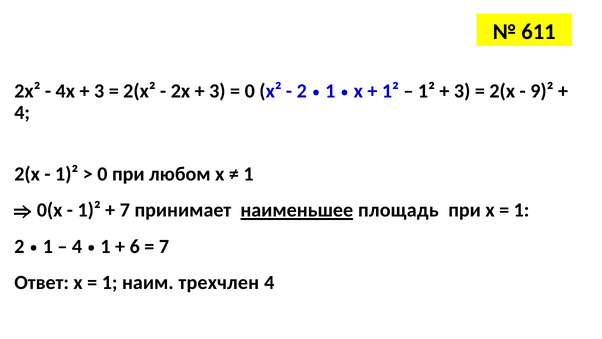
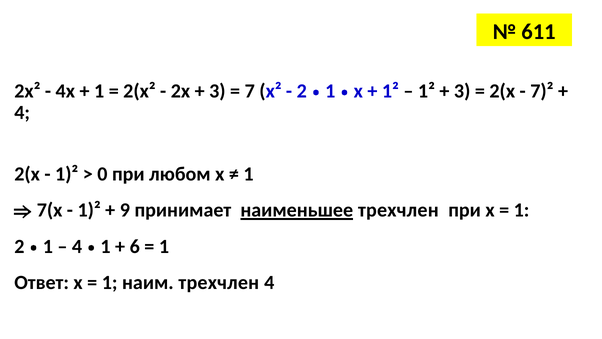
3: 3 -> 1 (99, 91)
0: 0 -> 7 (250, 91)
9)²: 9)² -> 7)² (542, 91)
0(х: 0(х -> 7(х (50, 210)
7: 7 -> 9 (125, 210)
наименьшее площадь: площадь -> трехчлен (398, 210)
7: 7 -> 1 (164, 246)
